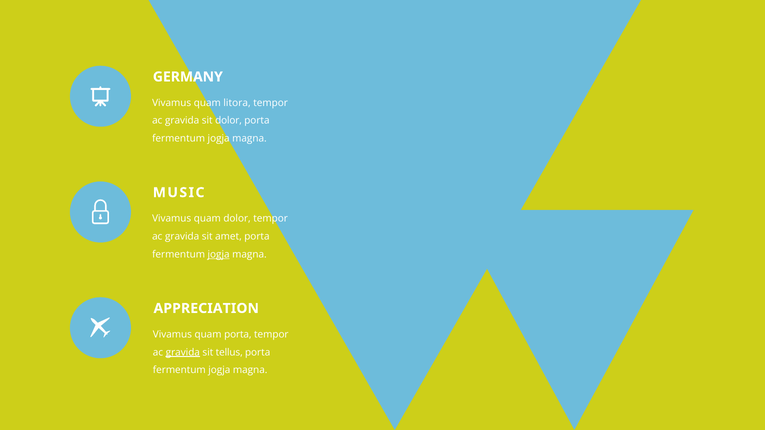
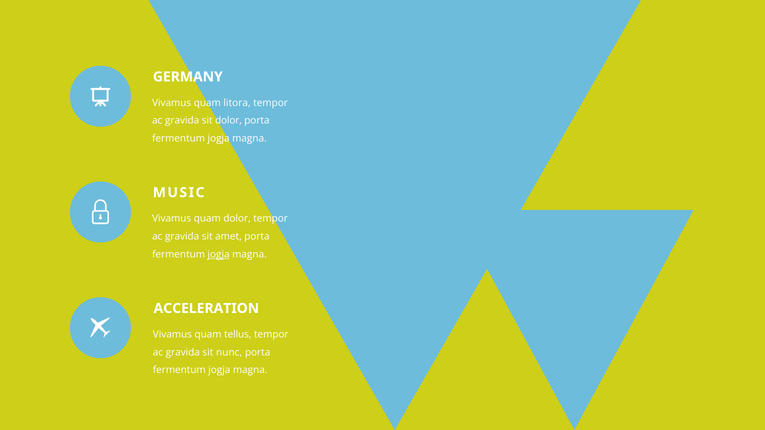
APPRECIATION: APPRECIATION -> ACCELERATION (206, 309)
quam porta: porta -> tellus (238, 335)
gravida underline: present -> none (183, 353)
tellus: tellus -> nunc (229, 353)
